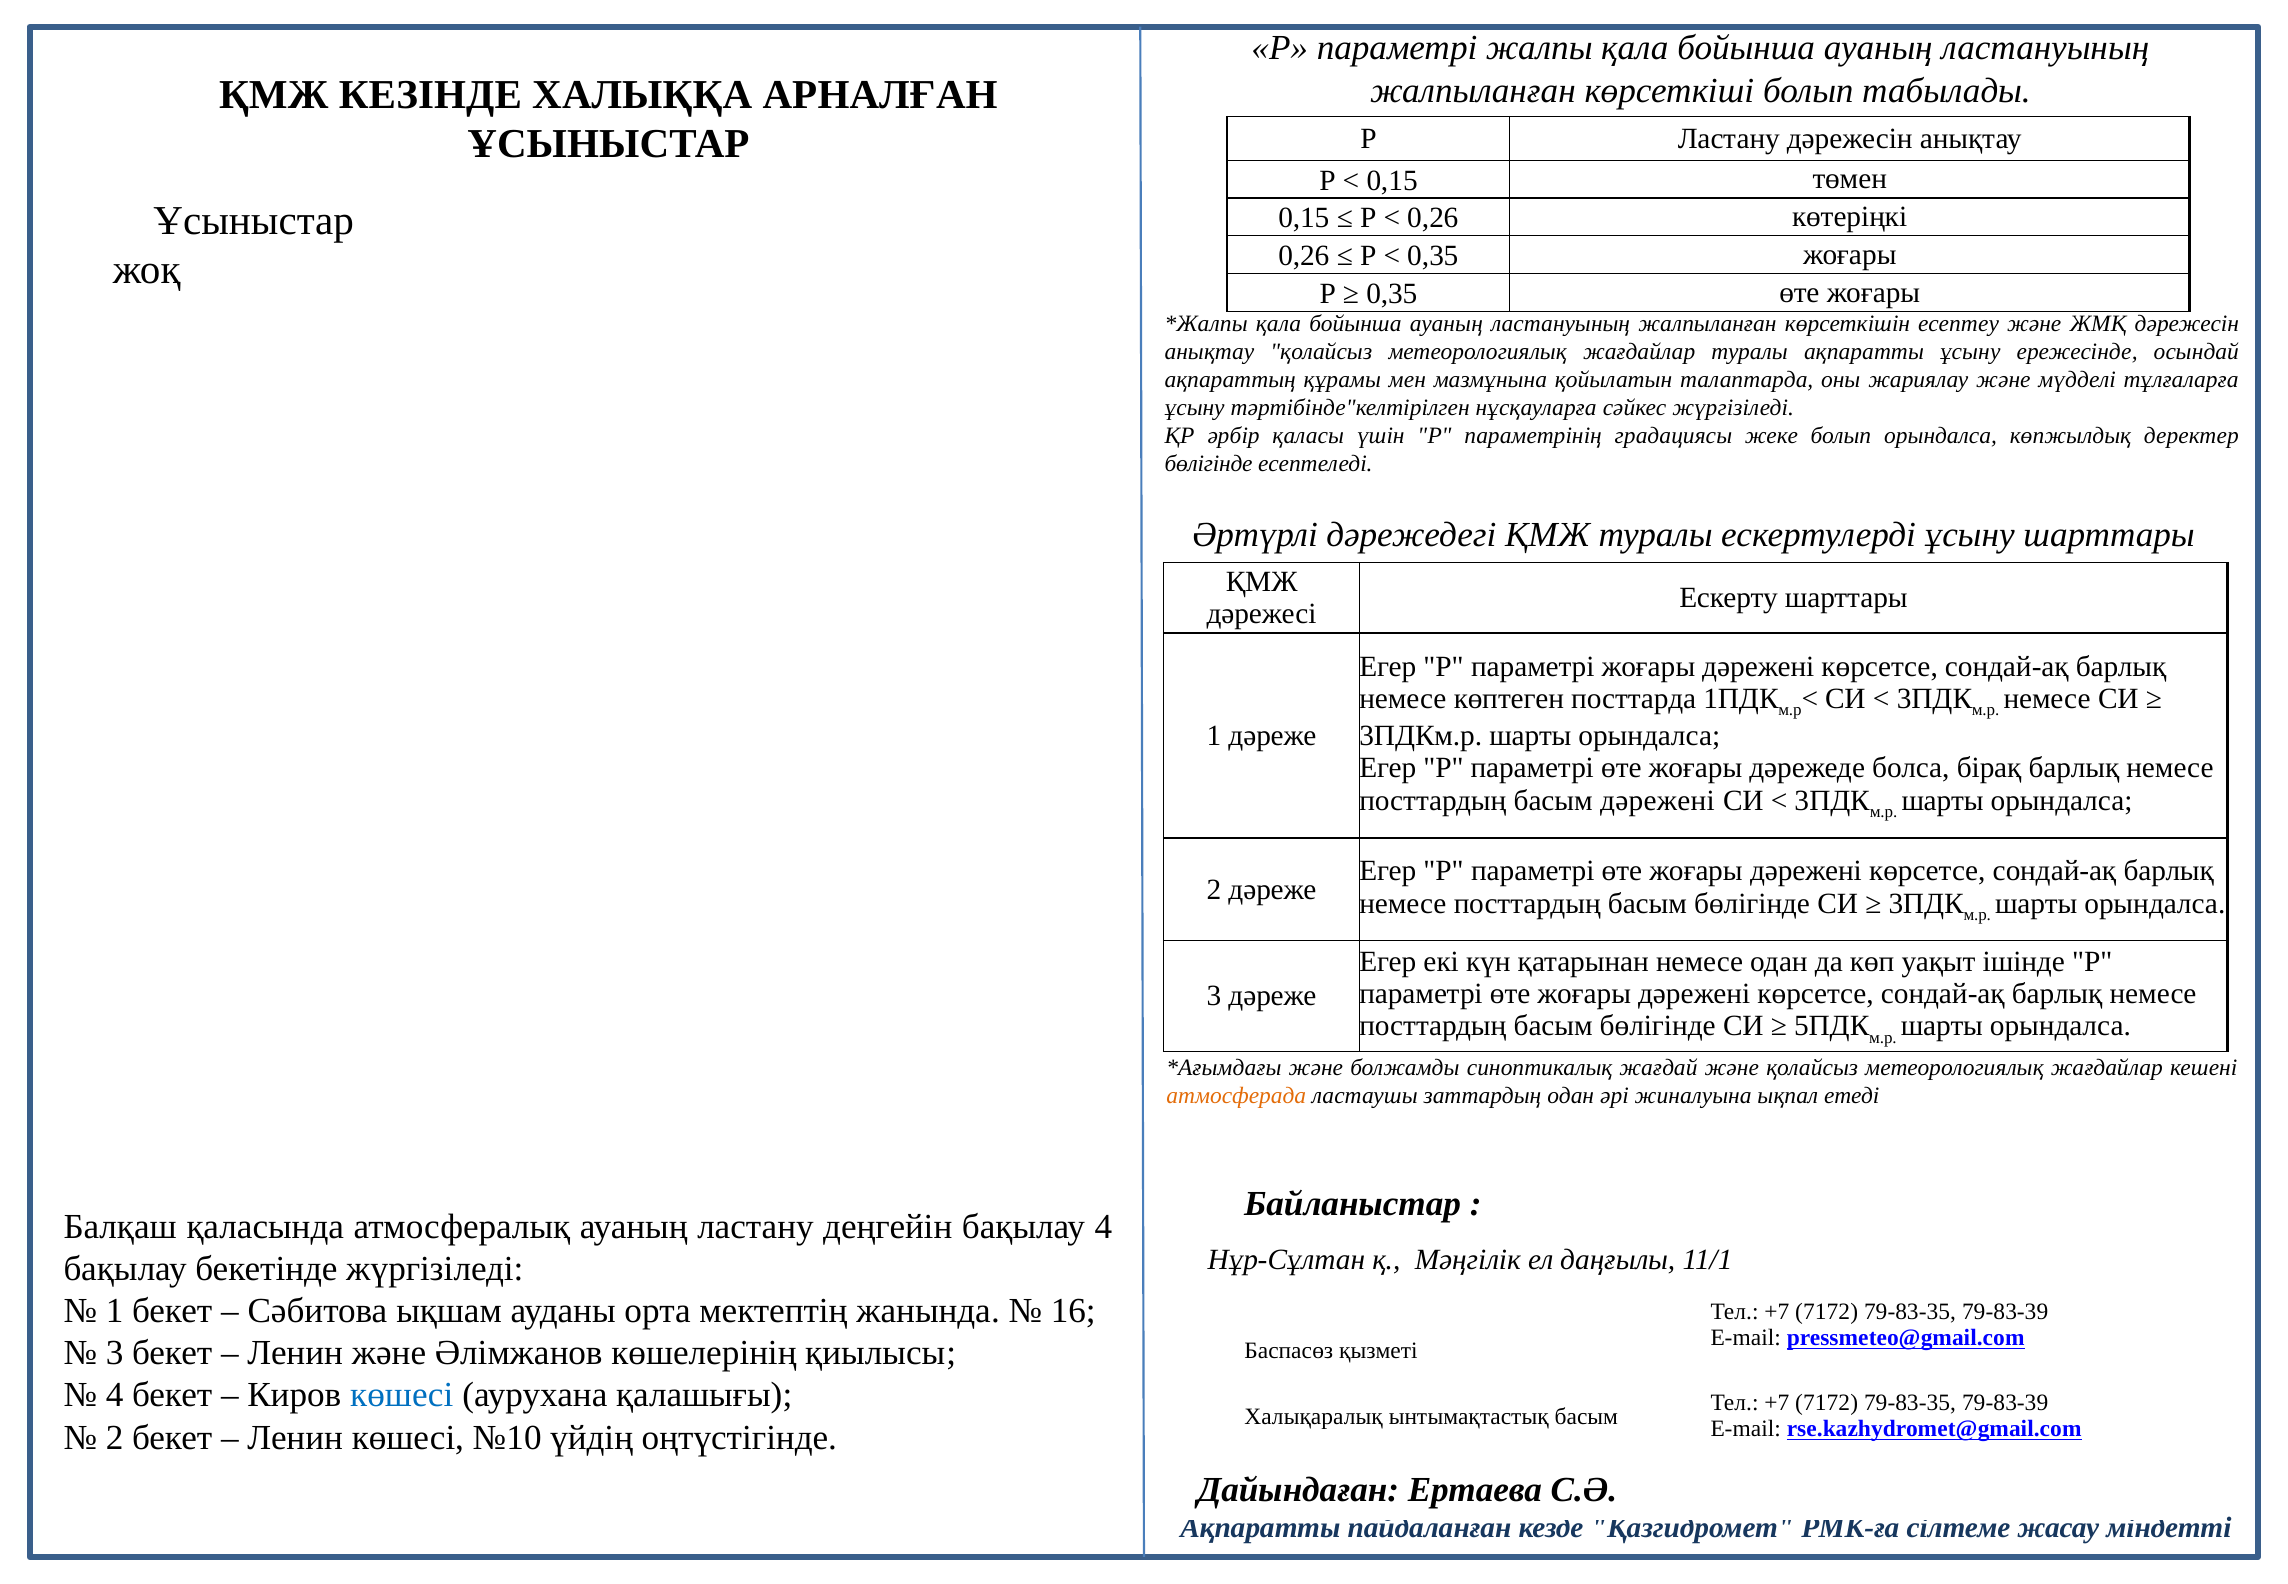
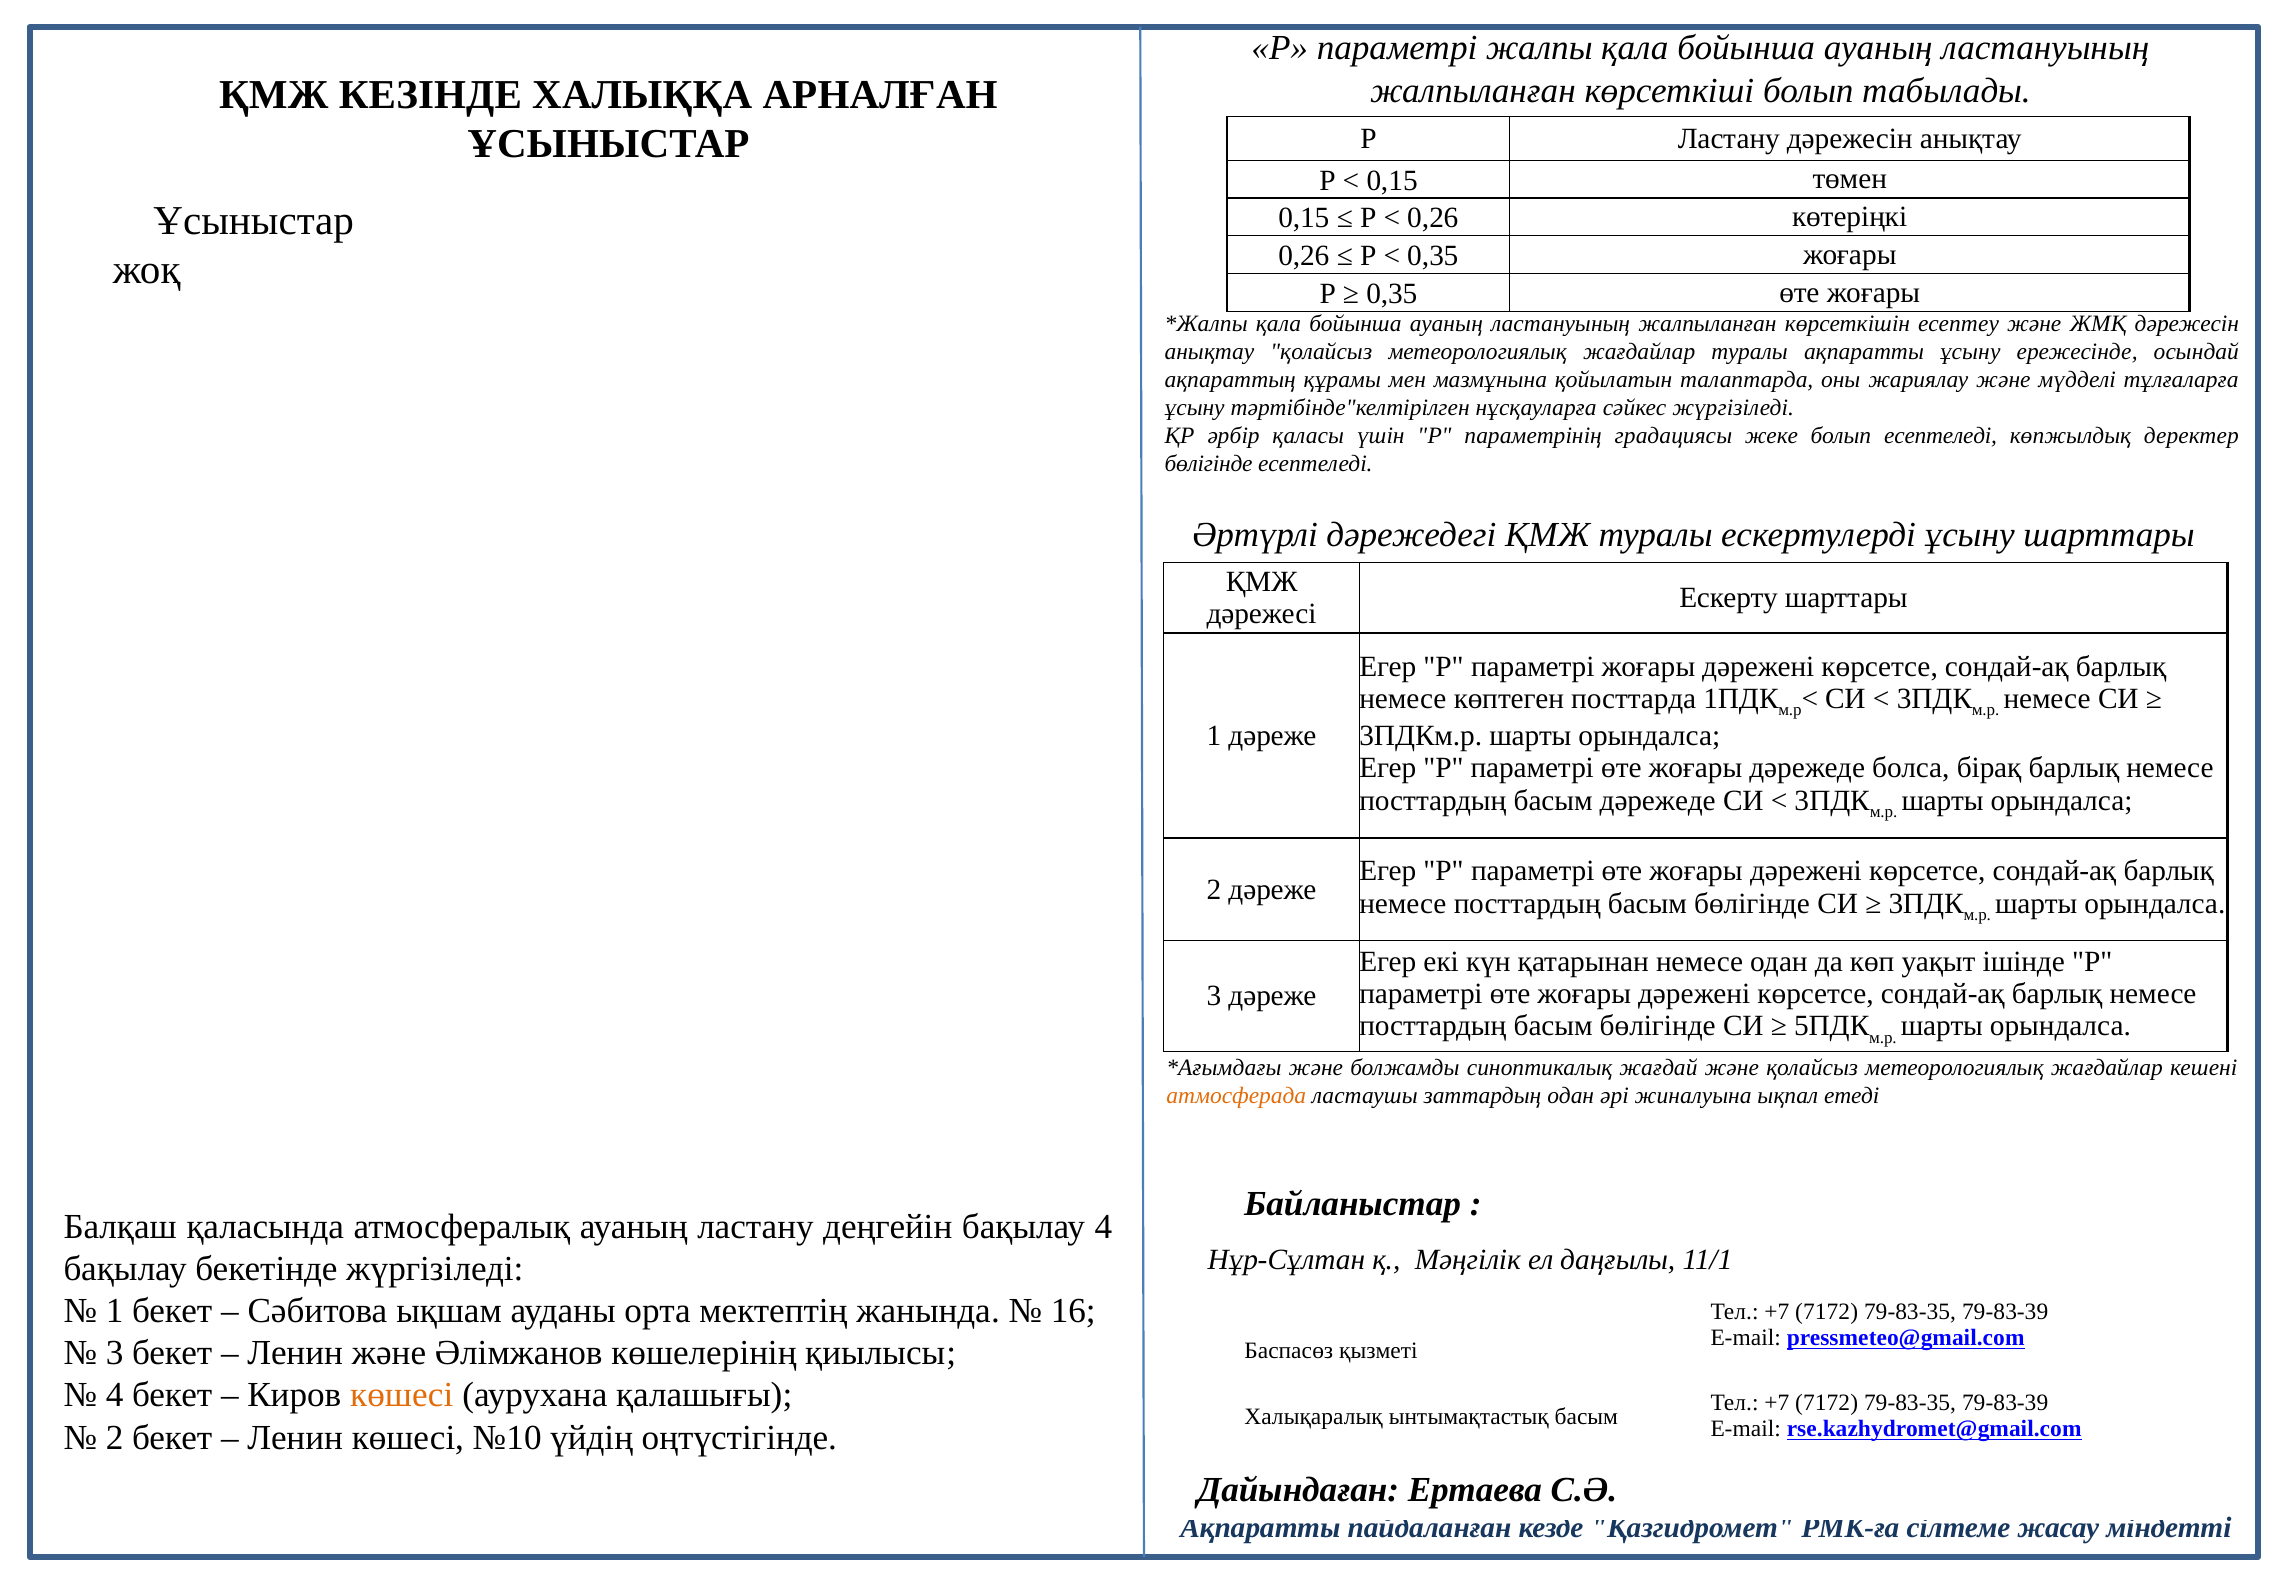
болып орындалса: орындалса -> есептеледі (1941, 436)
басым дәрежені: дәрежені -> дәрежеде (1658, 800)
көшесі colour: blue -> orange (402, 1395)
